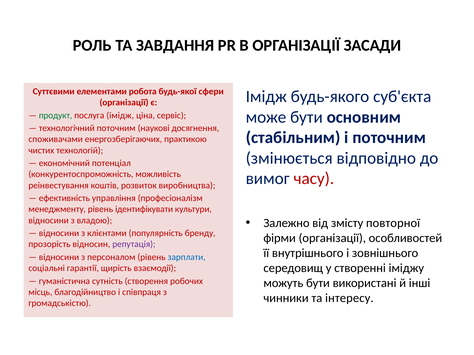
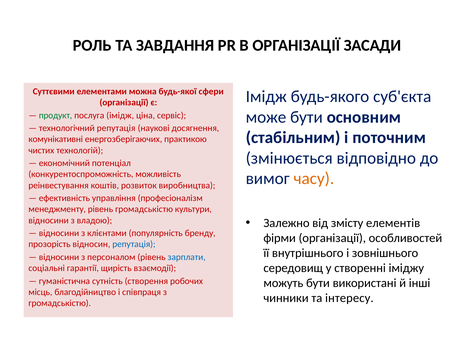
робота: робота -> можна (143, 91)
технологічний поточним: поточним -> репутація (116, 128)
споживачами: споживачами -> комунікативні (56, 139)
часу colour: red -> orange (314, 179)
рівень ідентифікувати: ідентифікувати -> громадськістю (144, 210)
повторної: повторної -> елементів (393, 223)
репутація colour: purple -> blue (134, 245)
